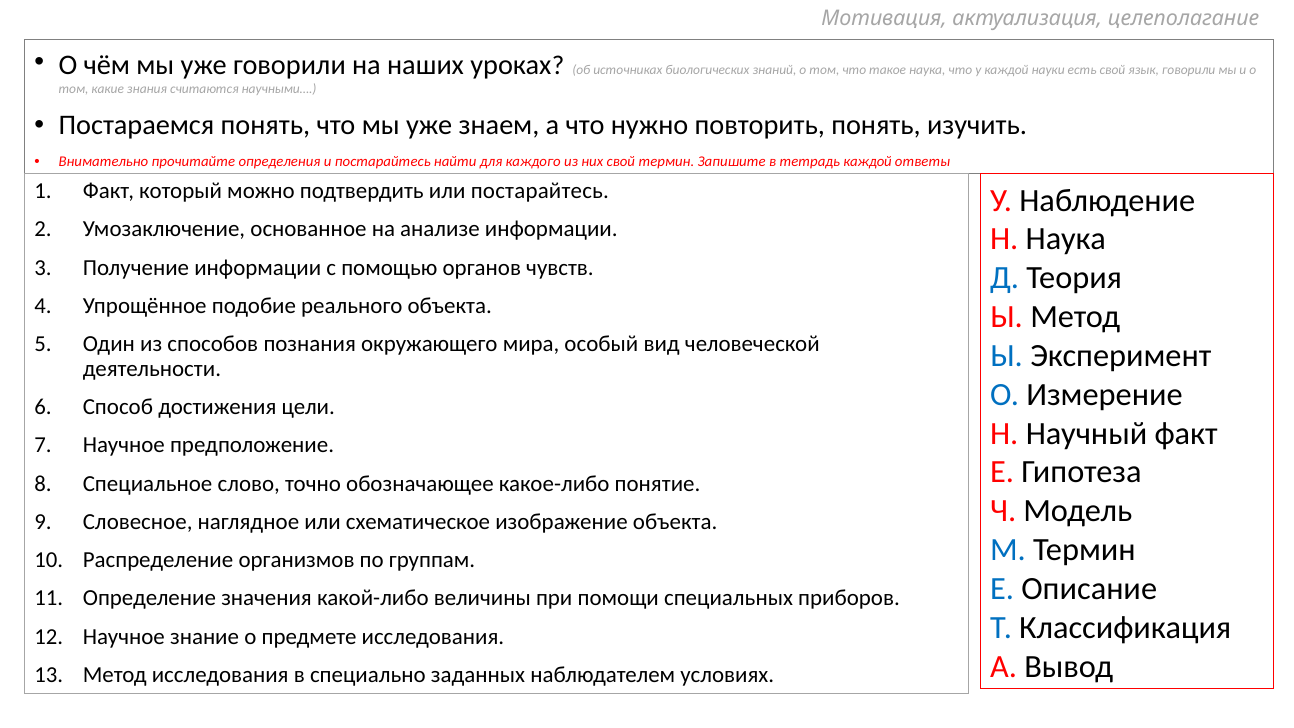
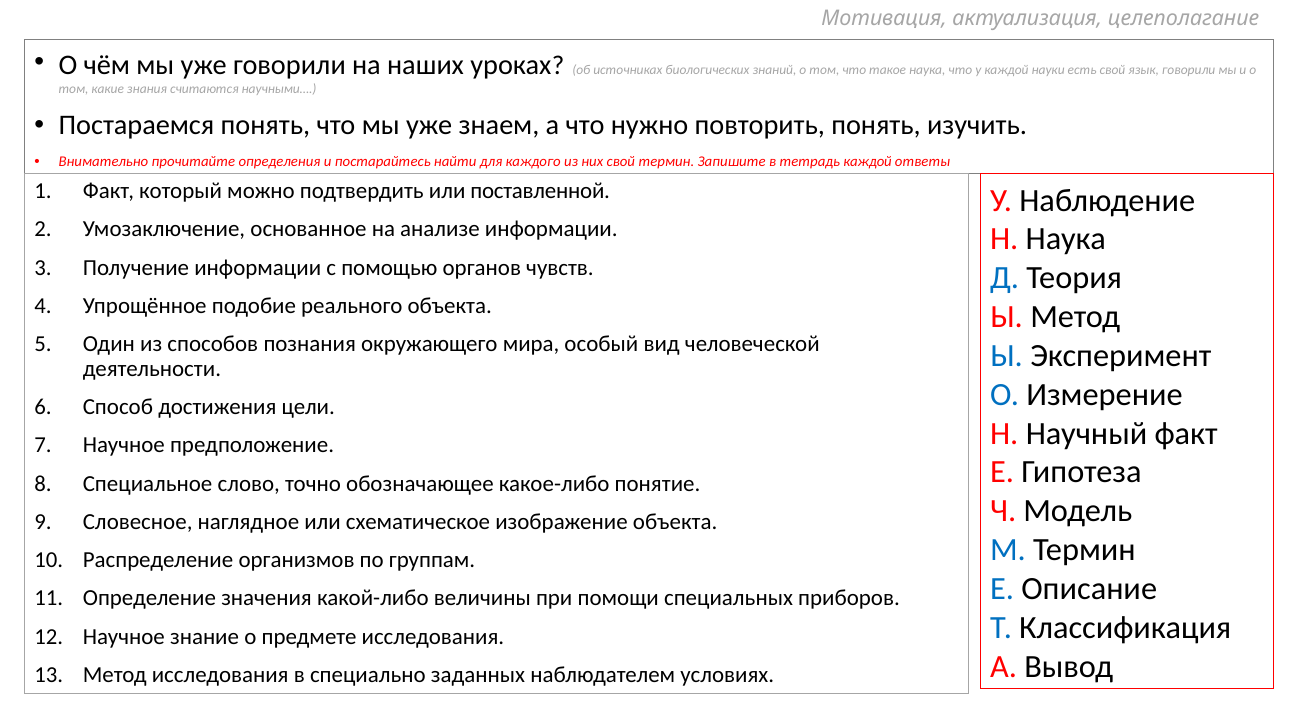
или постарайтесь: постарайтесь -> поставленной (540, 191)
